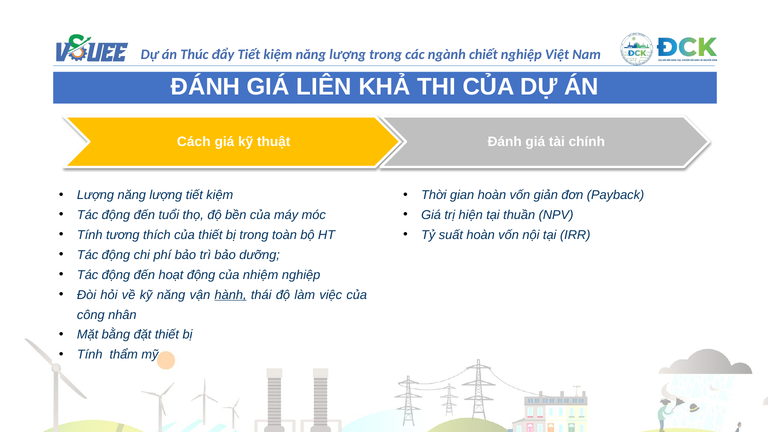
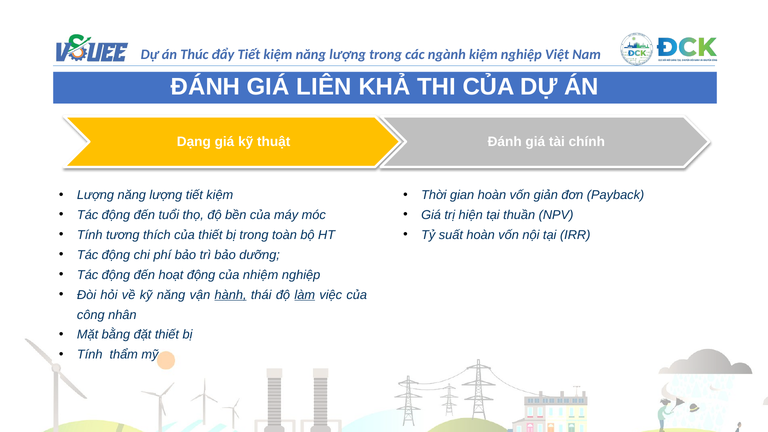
chiết: chiết -> kiệm (483, 55)
Cách: Cách -> Dạng (194, 142)
làm underline: none -> present (305, 295)
